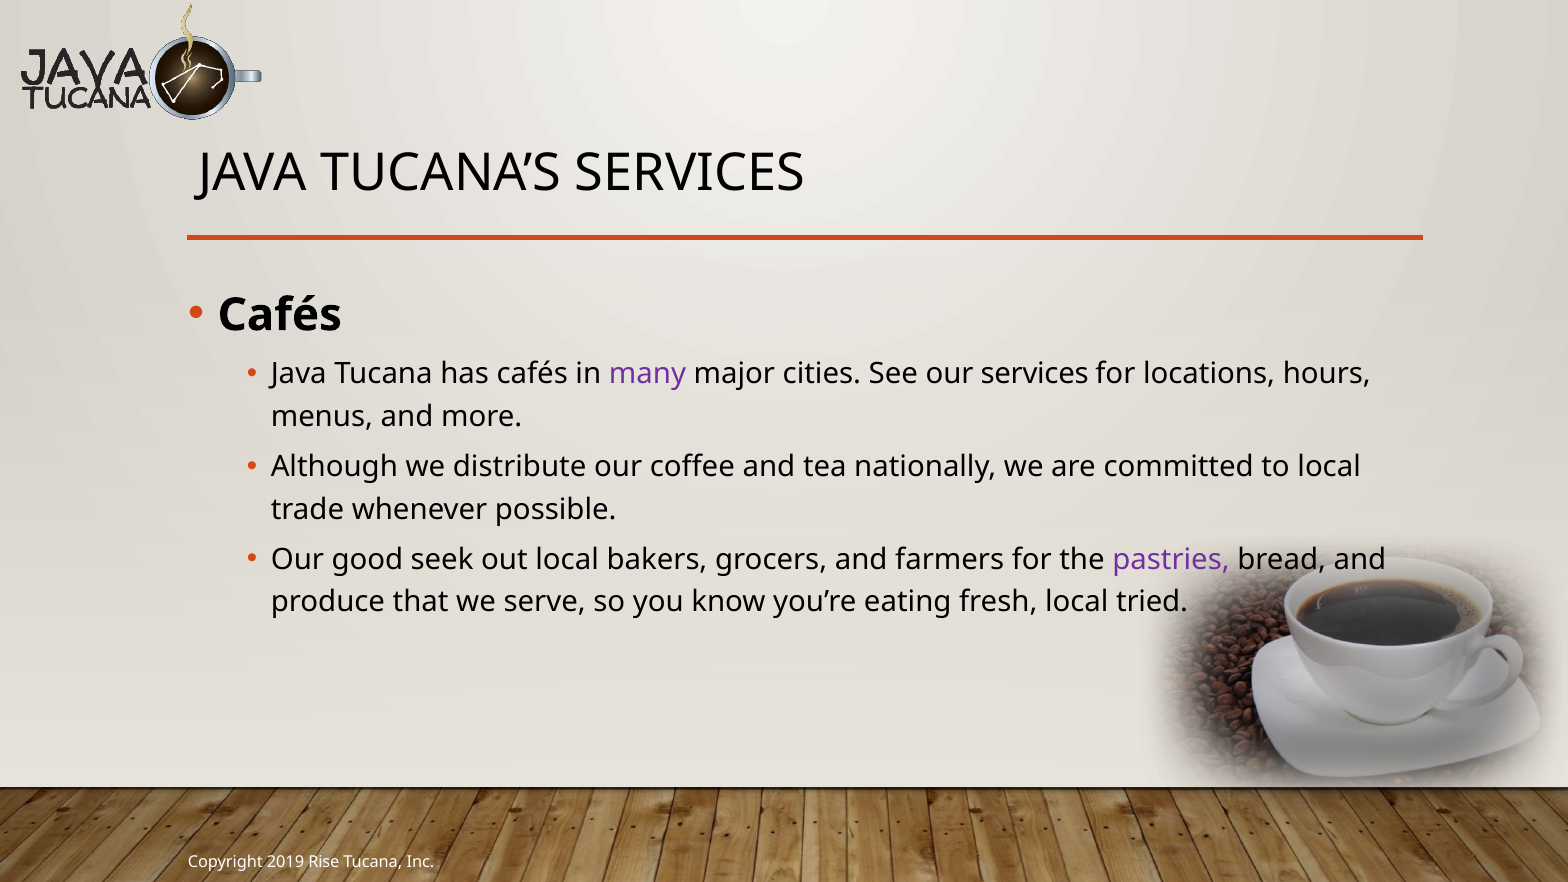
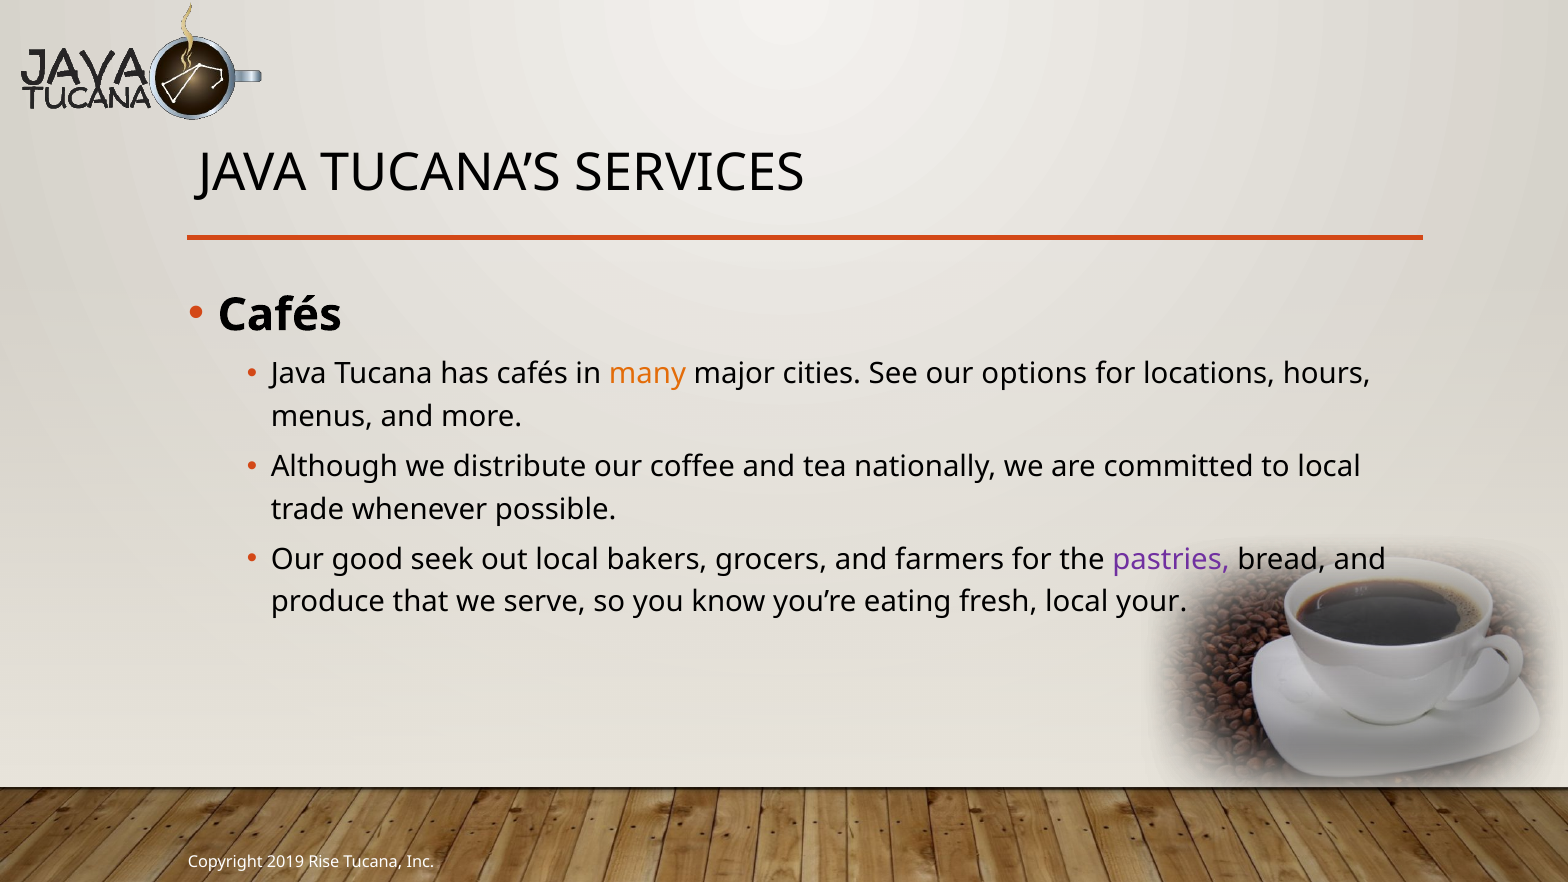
many colour: purple -> orange (647, 374)
our services: services -> options (1034, 374)
tried: tried -> your (1152, 602)
